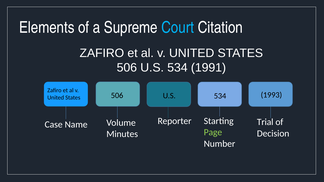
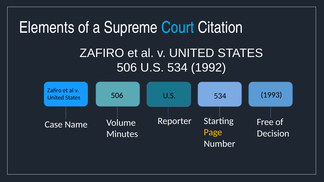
1991: 1991 -> 1992 (208, 68)
Trial: Trial -> Free (265, 122)
Page colour: light green -> yellow (213, 133)
